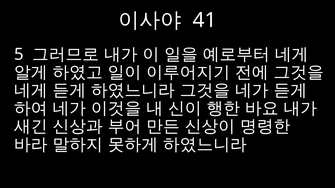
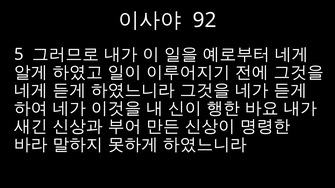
41: 41 -> 92 (205, 20)
